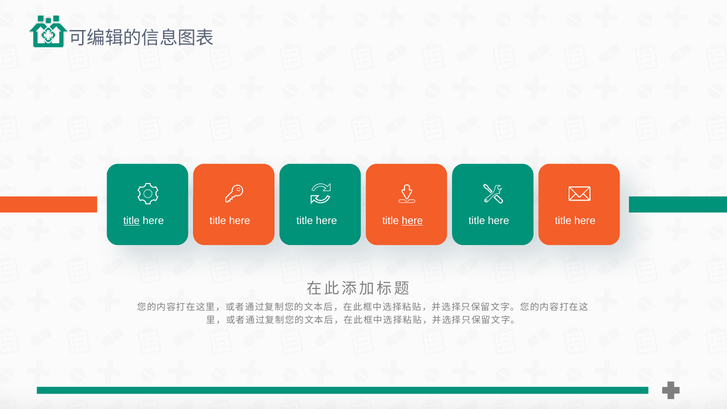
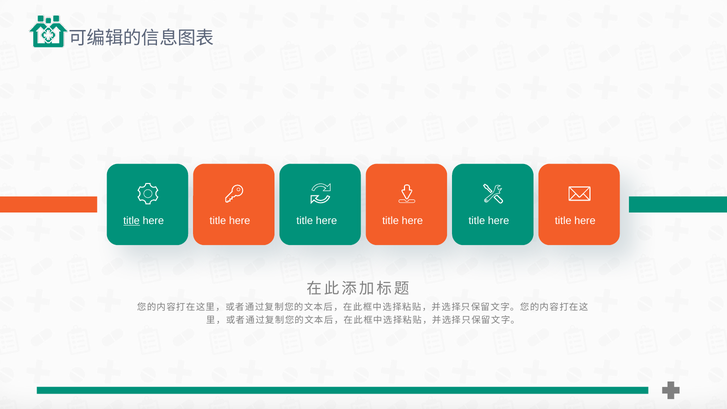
here underline: present -> none (412, 220)
